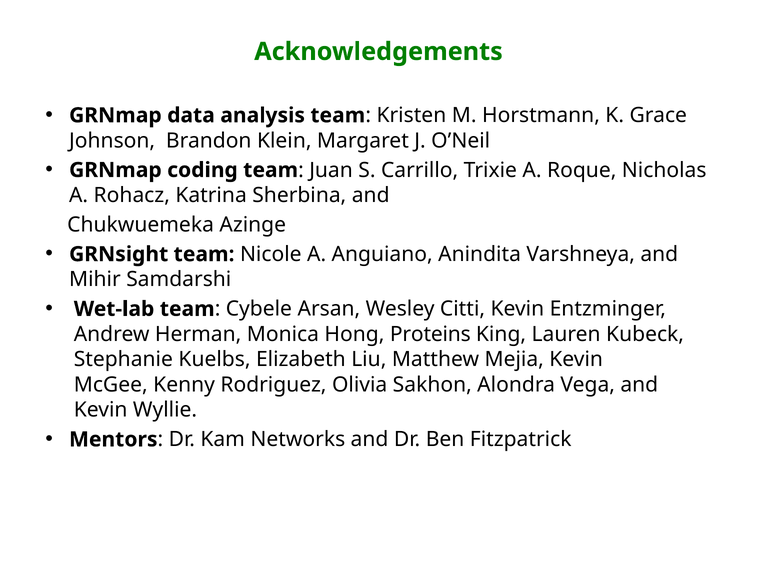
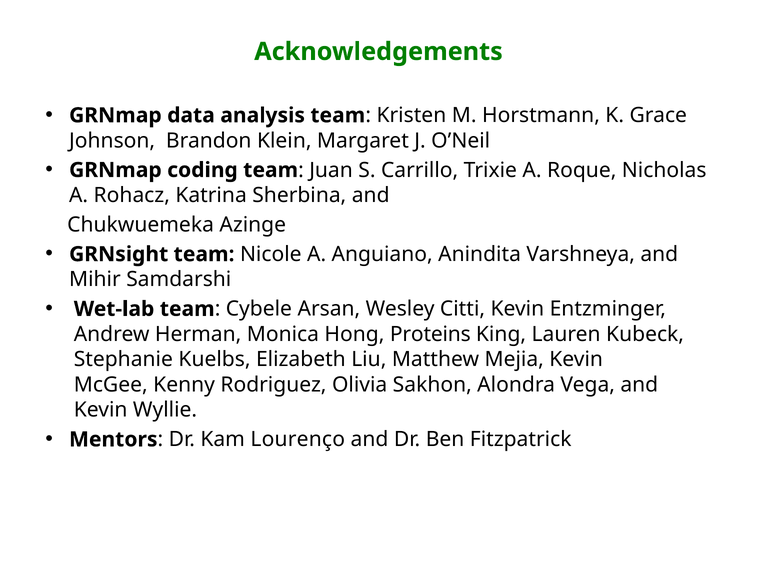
Networks: Networks -> Lourenço (298, 439)
